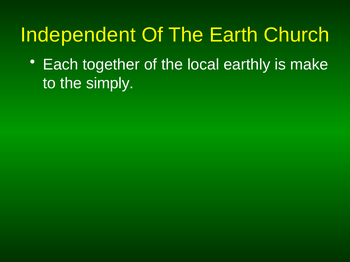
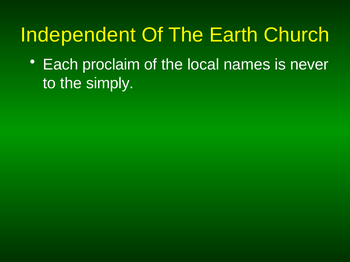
together: together -> proclaim (111, 65)
earthly: earthly -> names (247, 65)
make: make -> never (309, 65)
